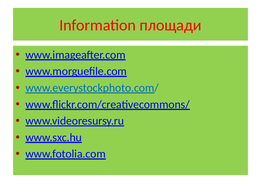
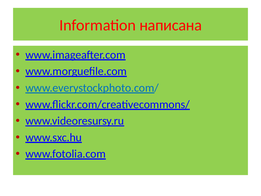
площади: площади -> написана (171, 25)
